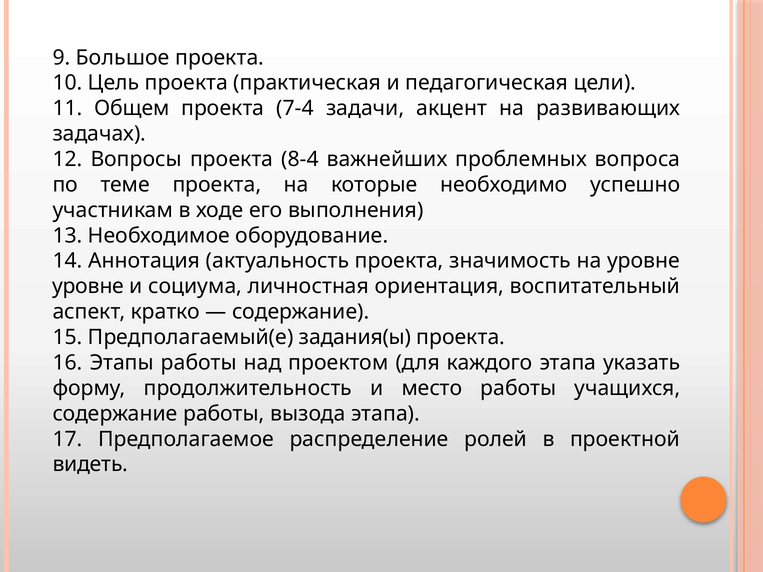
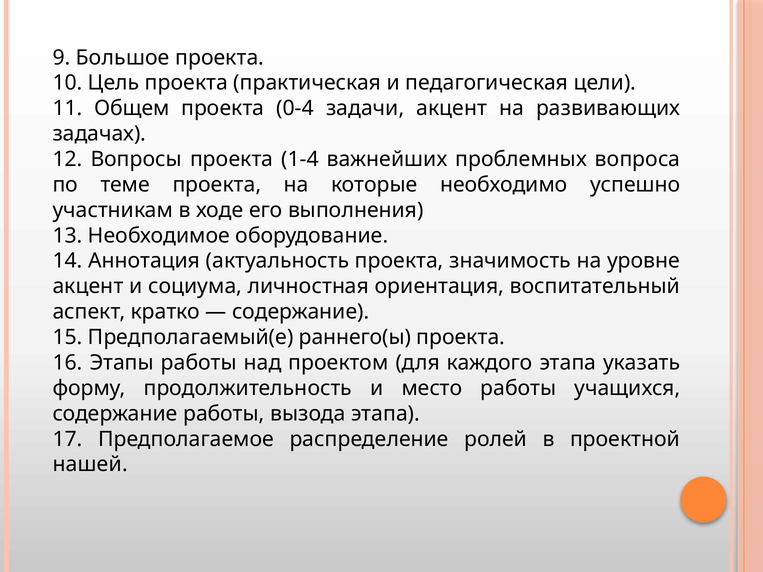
7-4: 7-4 -> 0-4 (295, 108)
8-4: 8-4 -> 1-4 (300, 159)
уровне: уровне -> акцент (88, 287)
задания(ы: задания(ы -> раннего(ы (355, 337)
видеть: видеть -> нашей (90, 465)
